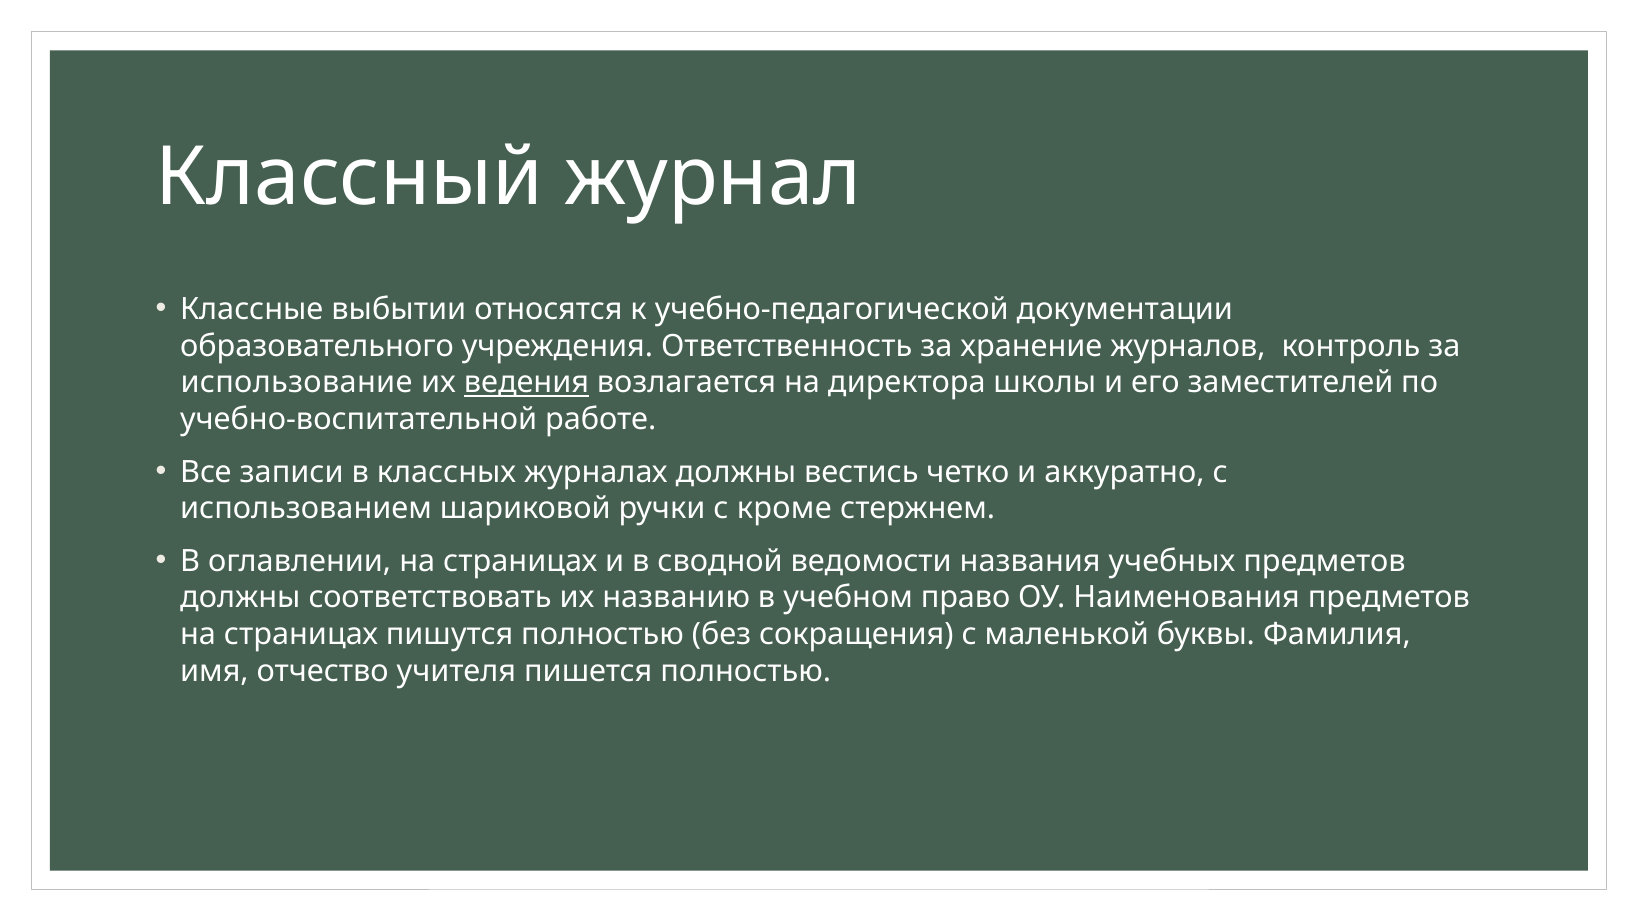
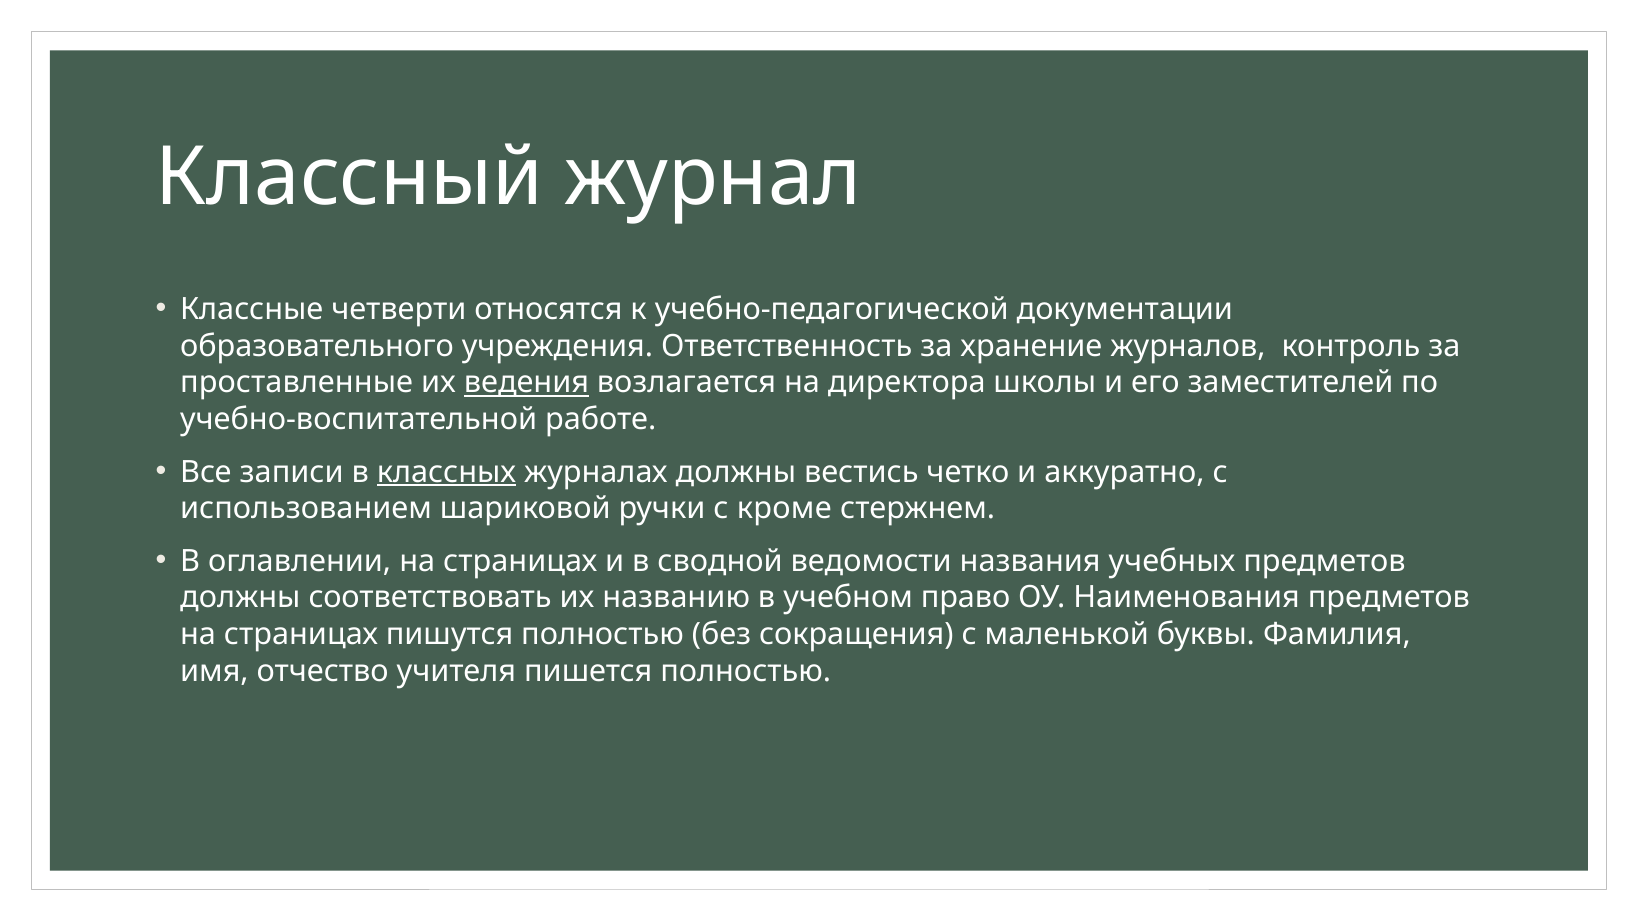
выбытии: выбытии -> четверти (399, 309)
использование: использование -> проставленные (297, 383)
классных underline: none -> present (446, 472)
